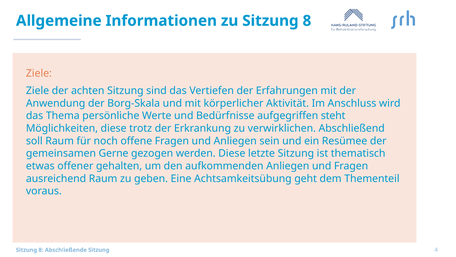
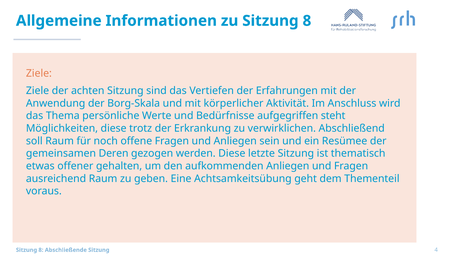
Gerne: Gerne -> Deren (114, 153)
